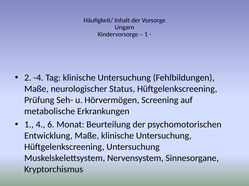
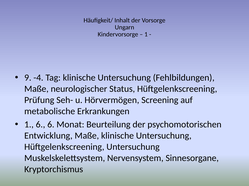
2: 2 -> 9 (28, 78)
1 4: 4 -> 6 (40, 125)
